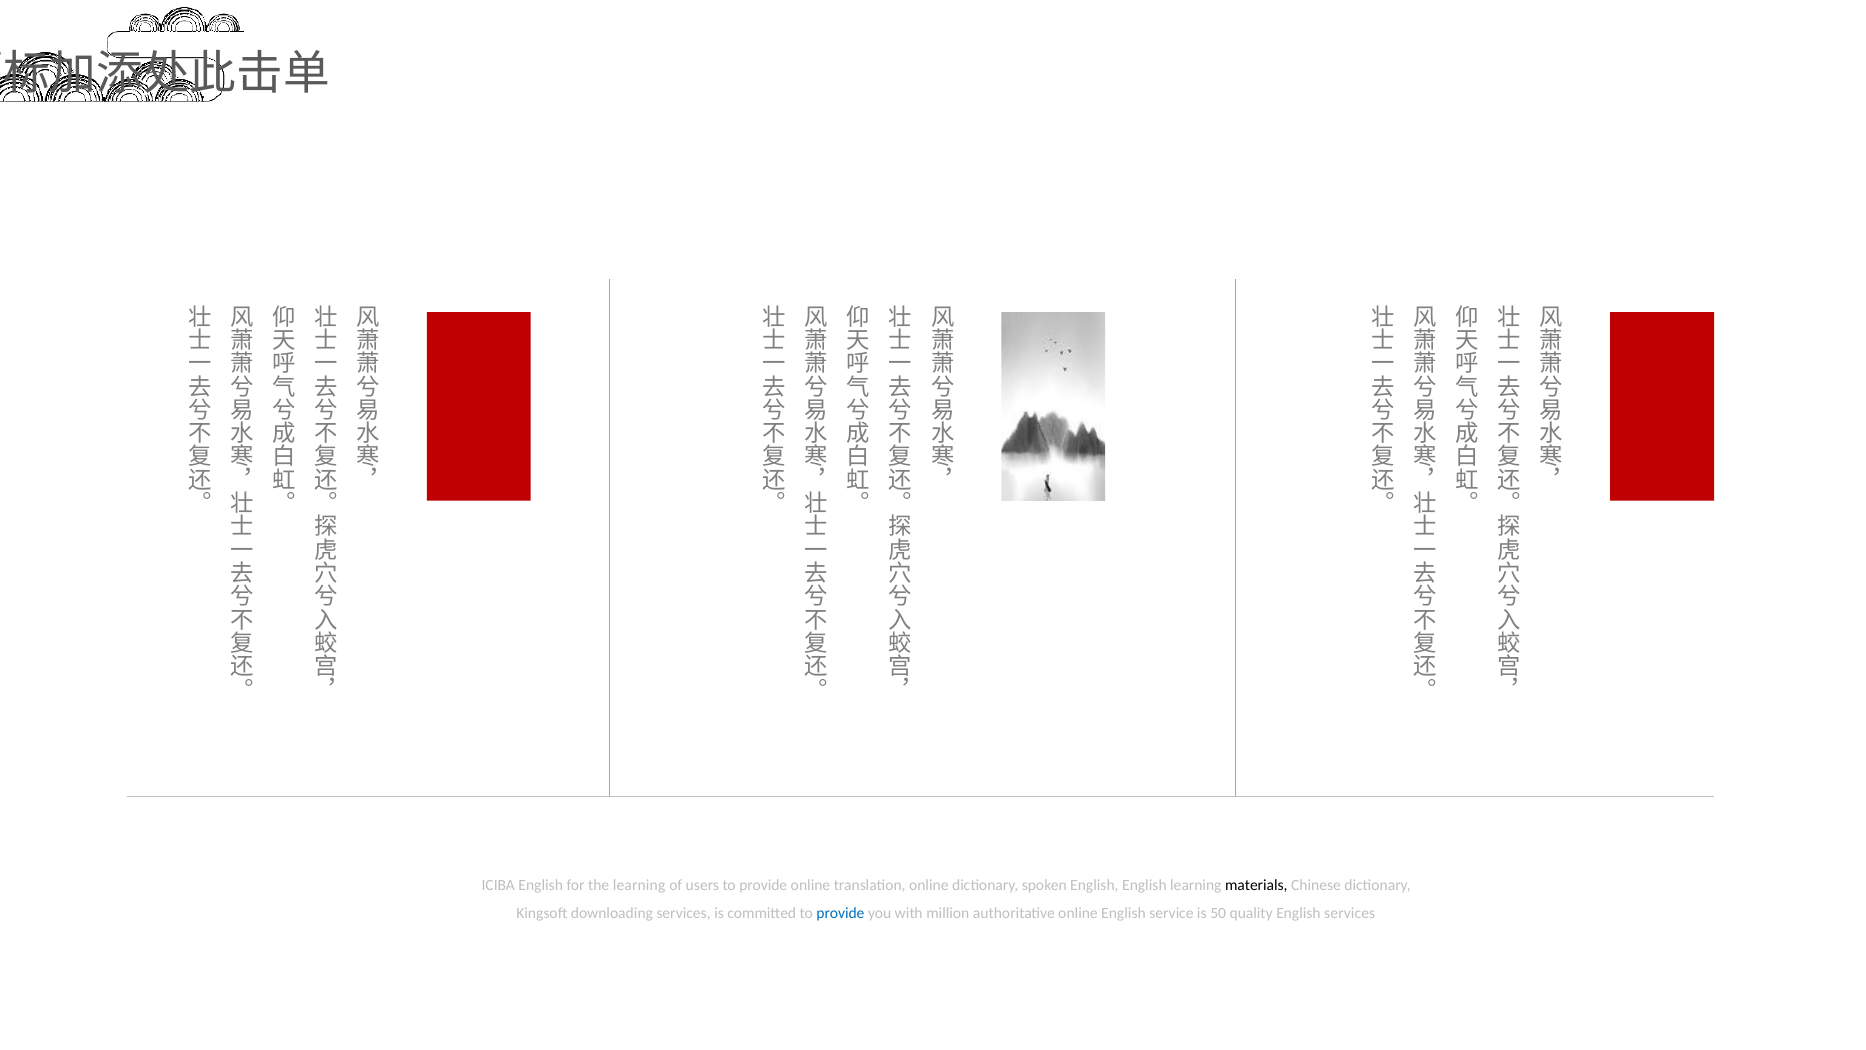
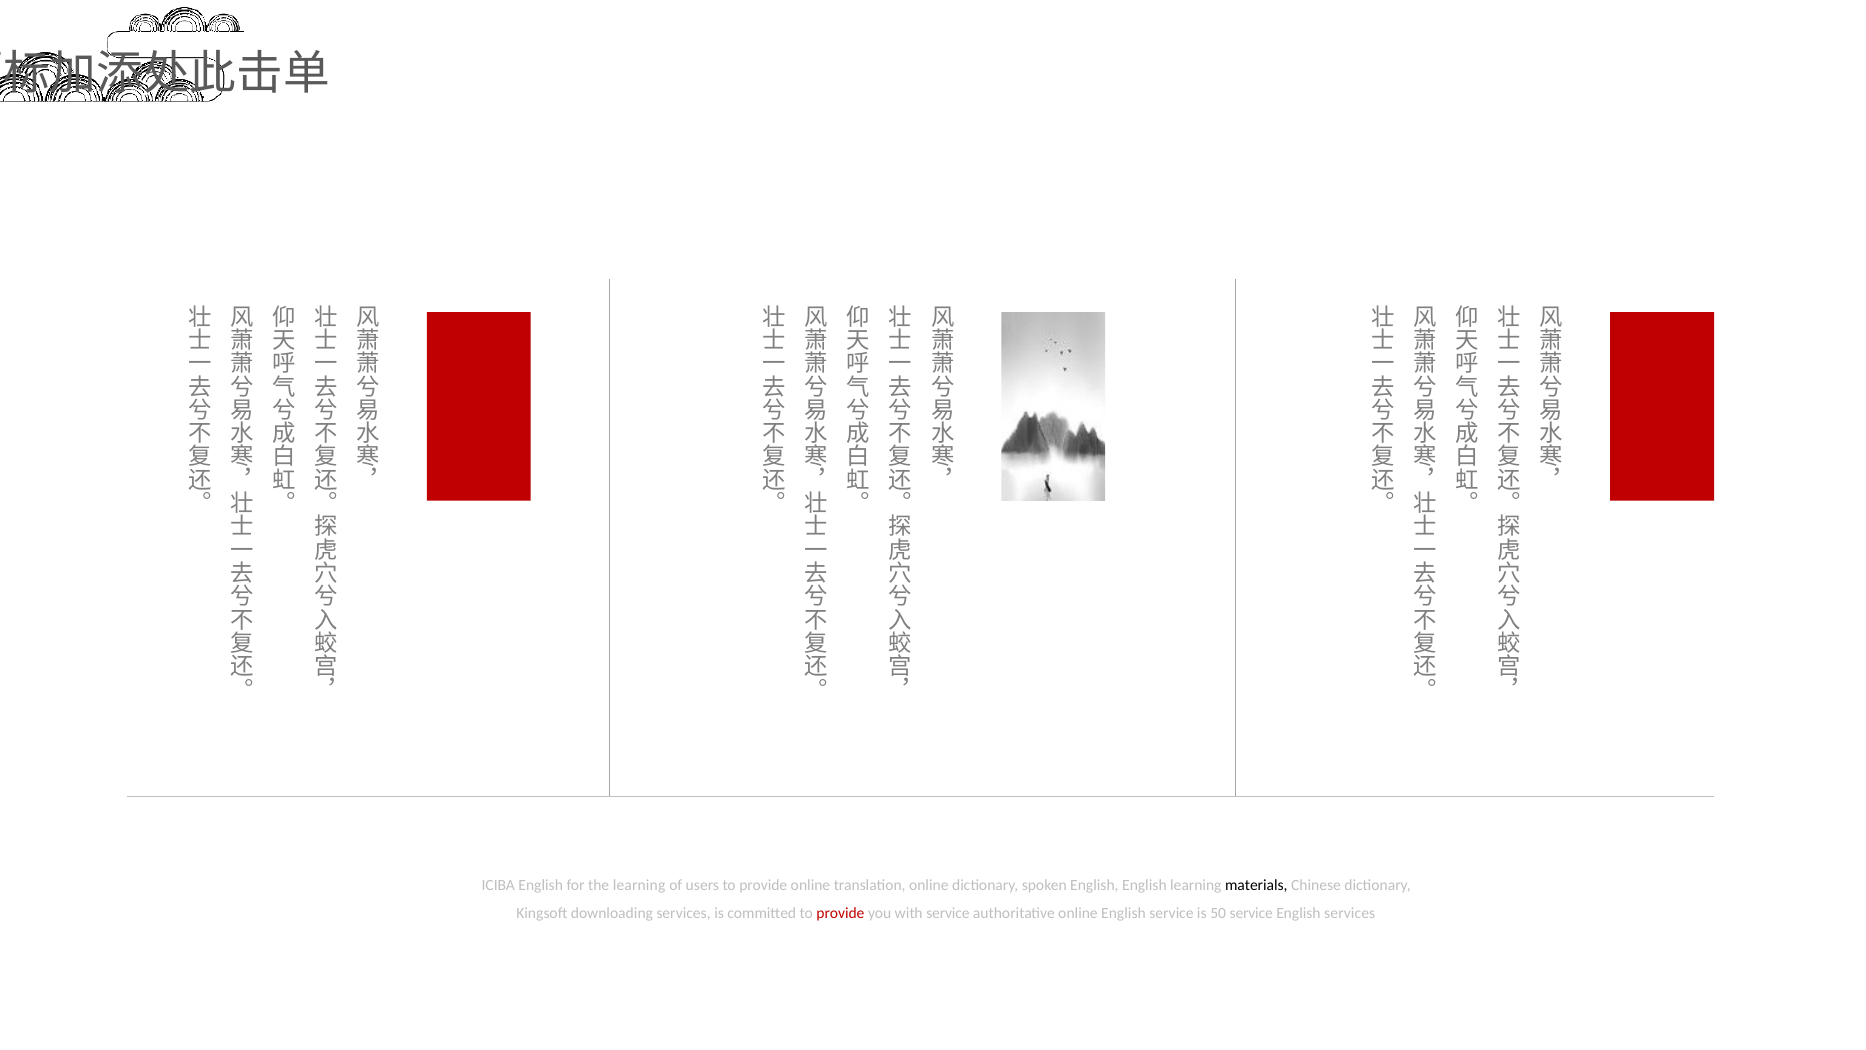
provide colour: blue -> red (840, 913)
with million: million -> service (948, 913)
50 quality: quality -> service (1251, 913)
